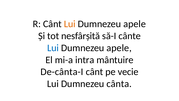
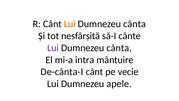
apele: apele -> cânta (135, 24)
Lui colour: blue -> purple (53, 48)
apele: apele -> cânta (119, 48)
cânta: cânta -> apele (119, 84)
